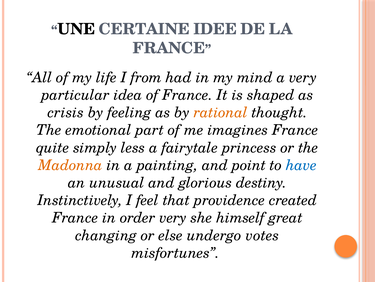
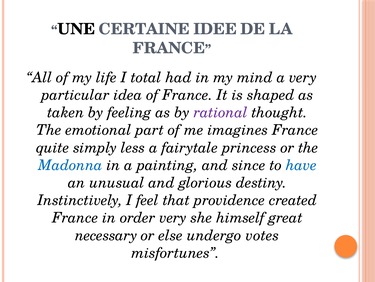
from: from -> total (146, 77)
crisis: crisis -> taken (66, 112)
rational colour: orange -> purple (221, 112)
Madonna colour: orange -> blue (70, 165)
point: point -> since (249, 165)
changing: changing -> necessary (106, 235)
